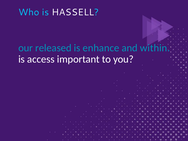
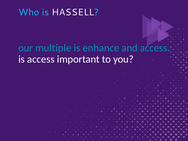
released: released -> multiple (53, 48)
and within: within -> access (155, 48)
